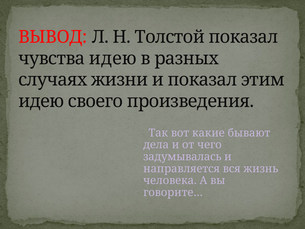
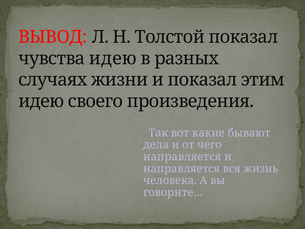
задумывалась: задумывалась -> направляется (182, 157)
